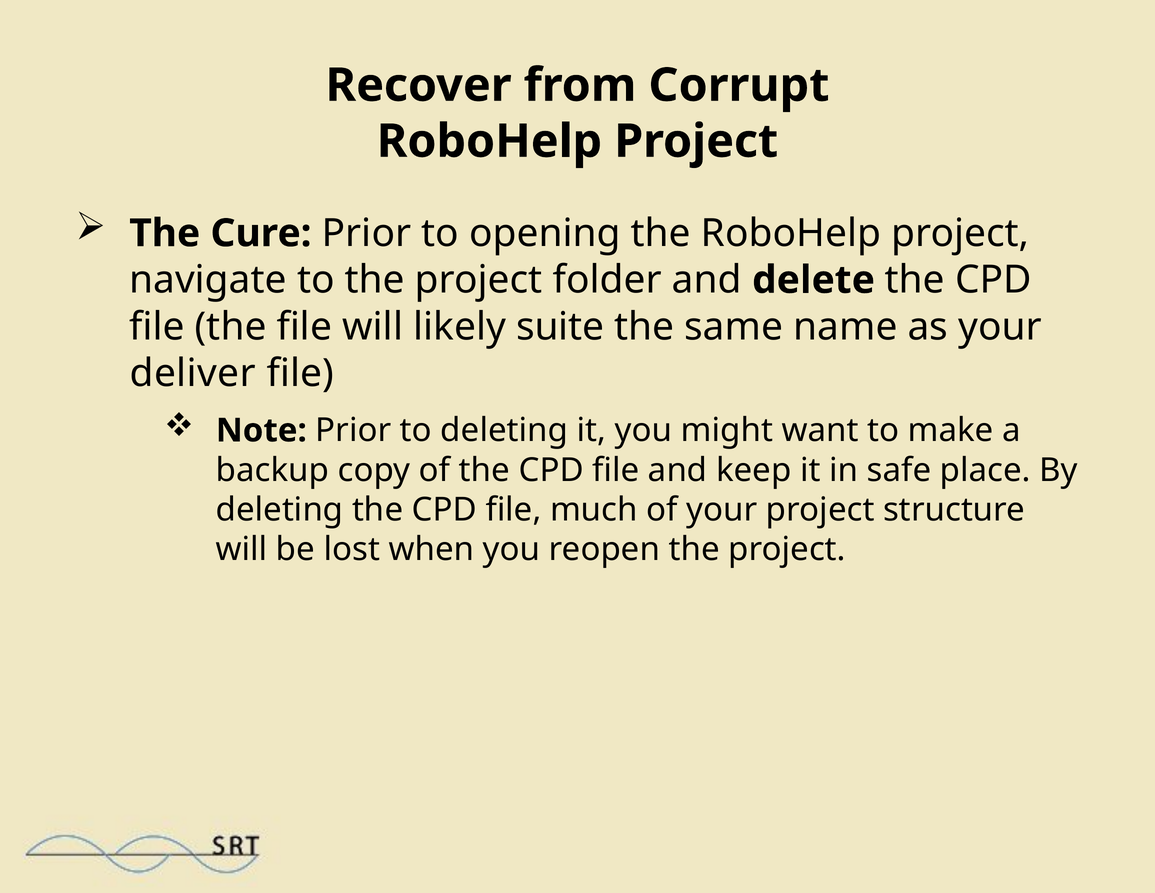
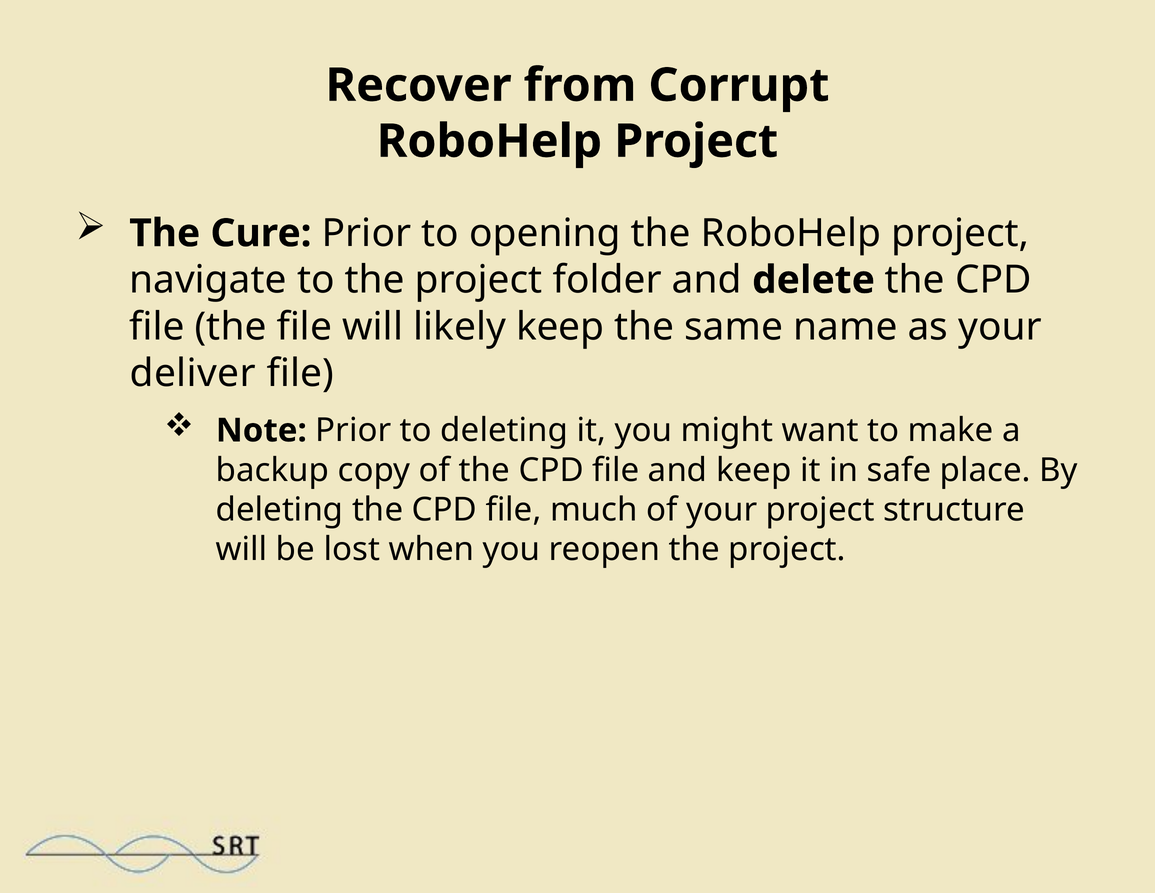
likely suite: suite -> keep (560, 327)
